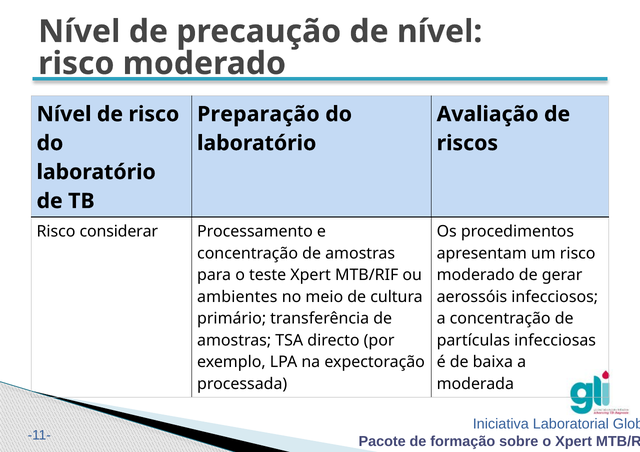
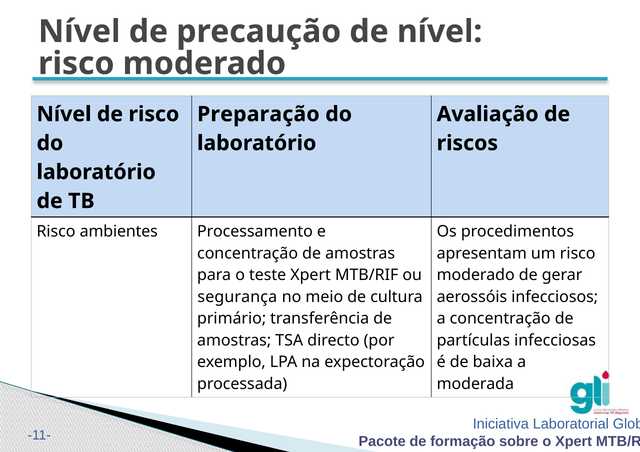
considerar: considerar -> ambientes (119, 231)
ambientes: ambientes -> segurança (237, 297)
